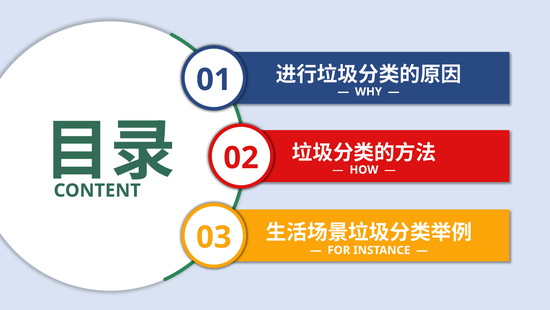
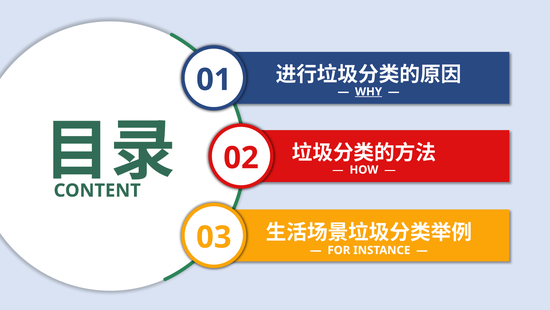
WHY underline: none -> present (369, 91)
